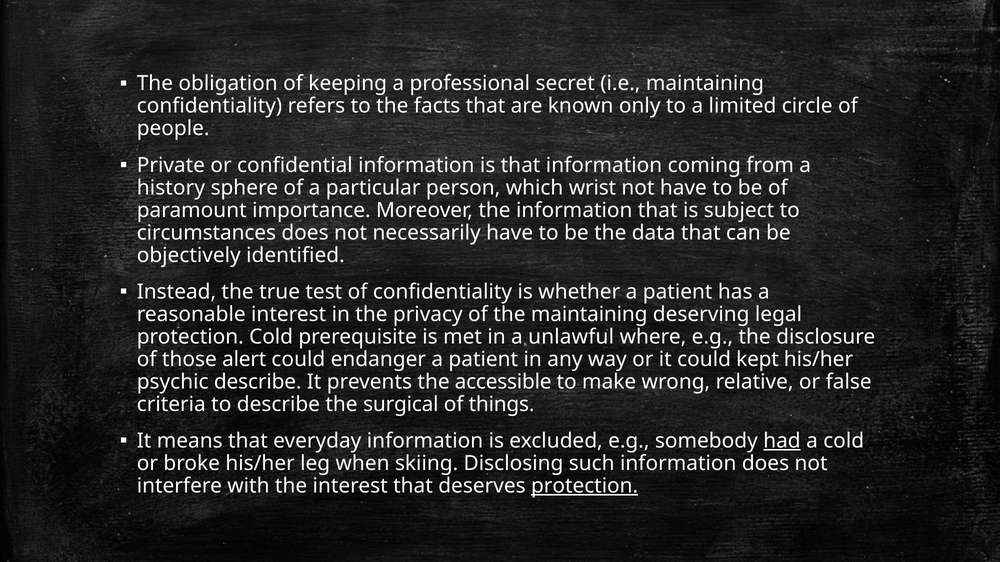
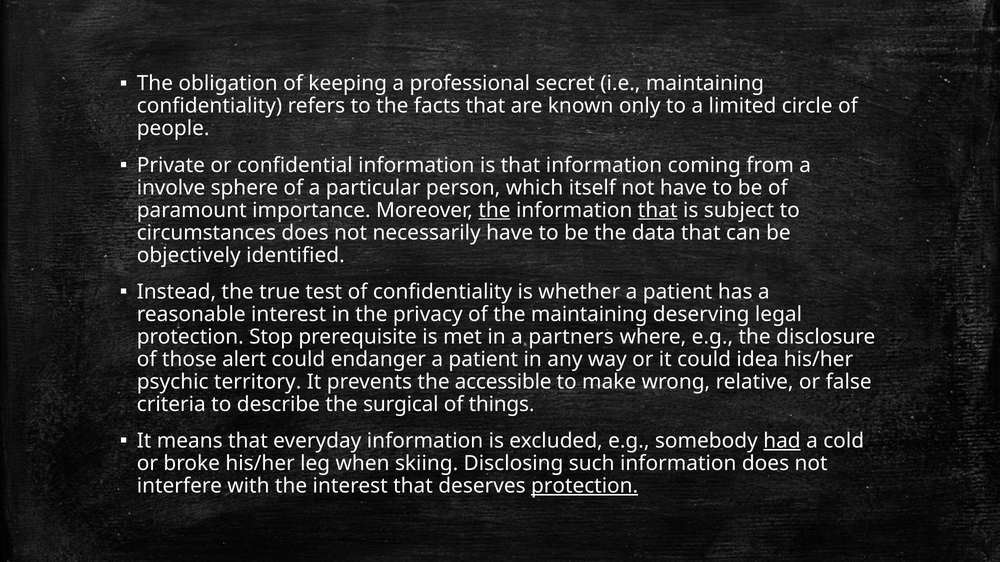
history: history -> involve (171, 188)
wrist: wrist -> itself (592, 188)
the underline: none -> present (495, 210)
that underline: none -> present (658, 210)
protection Cold: Cold -> Stop (271, 337)
unlawful: unlawful -> partners (571, 337)
kept: kept -> idea (757, 360)
psychic describe: describe -> territory (258, 382)
